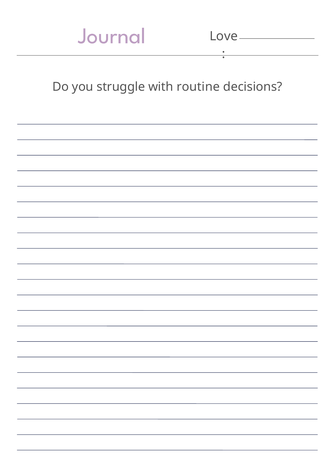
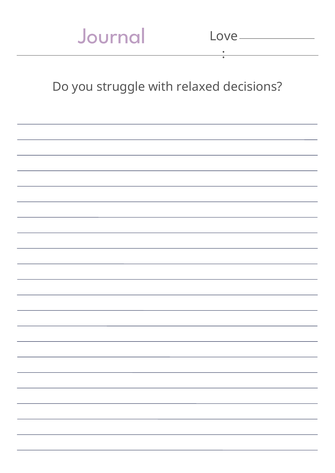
routine: routine -> relaxed (198, 87)
